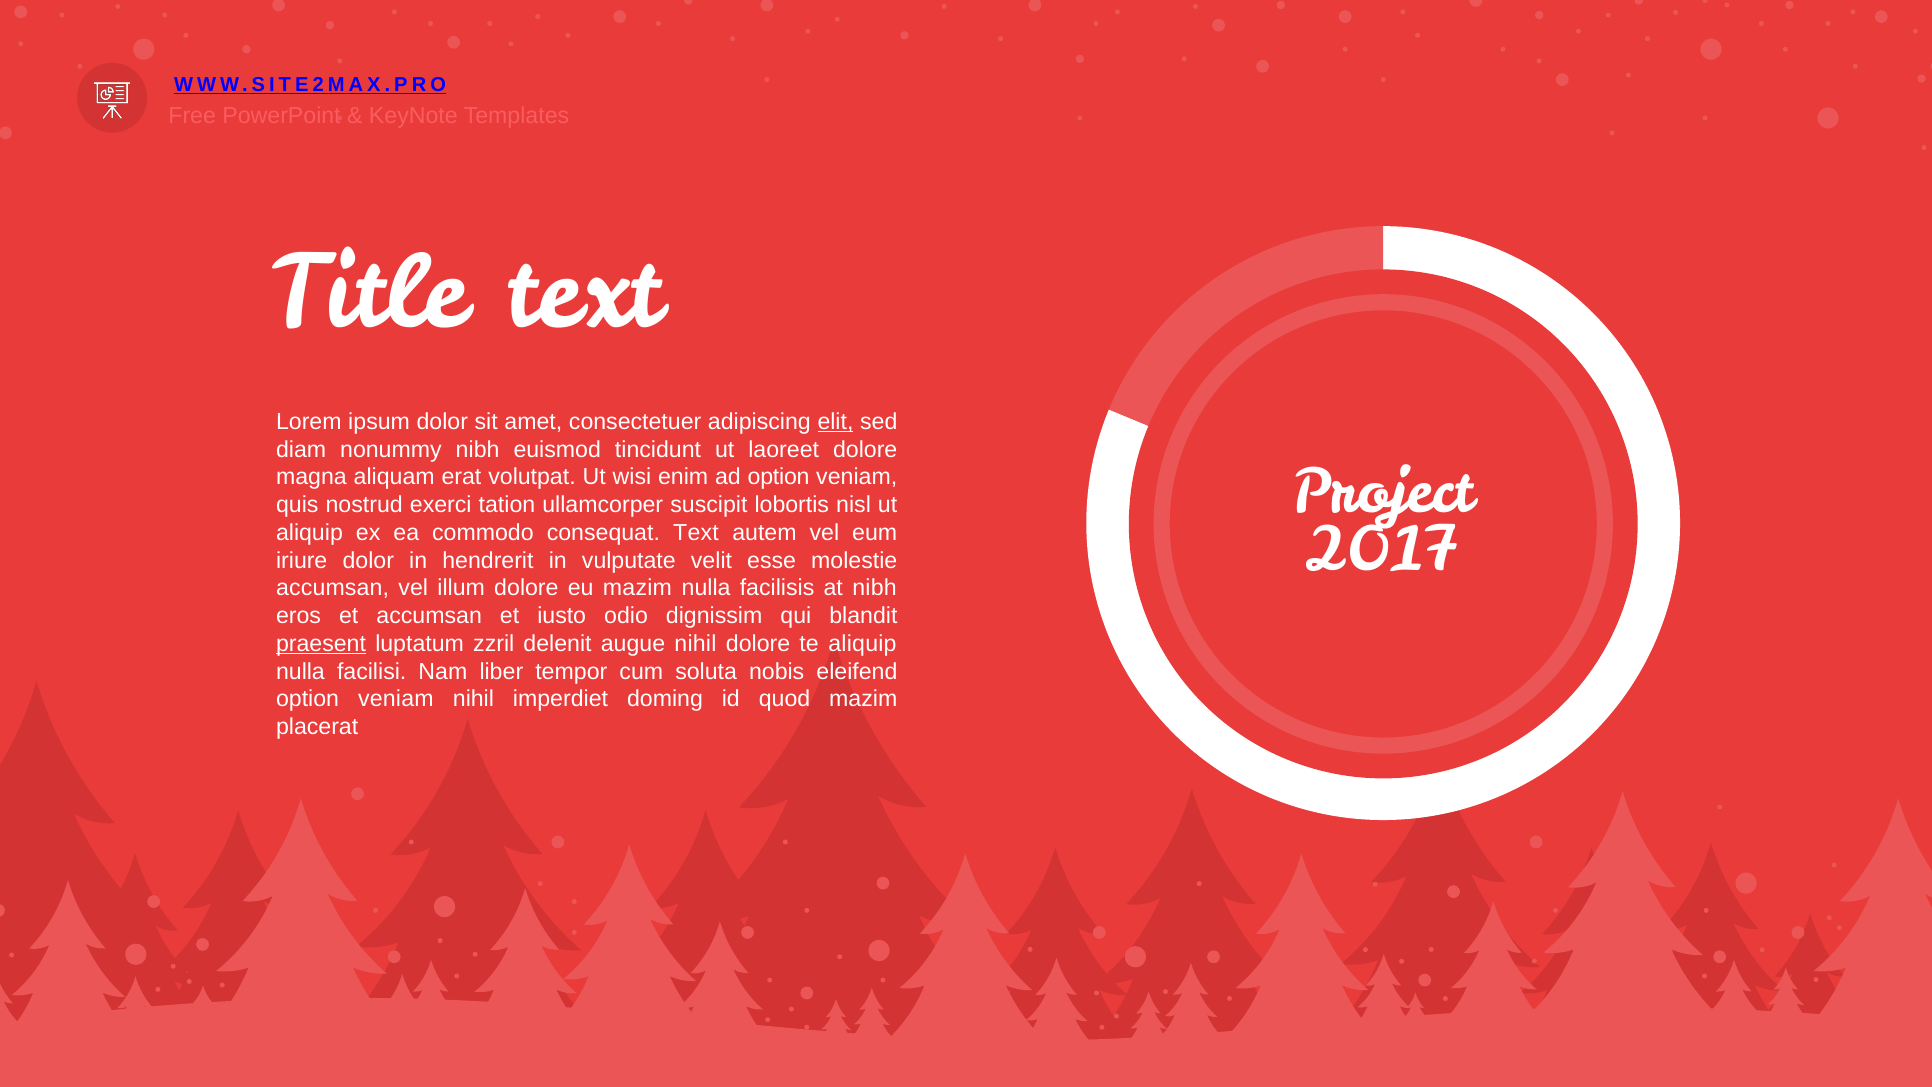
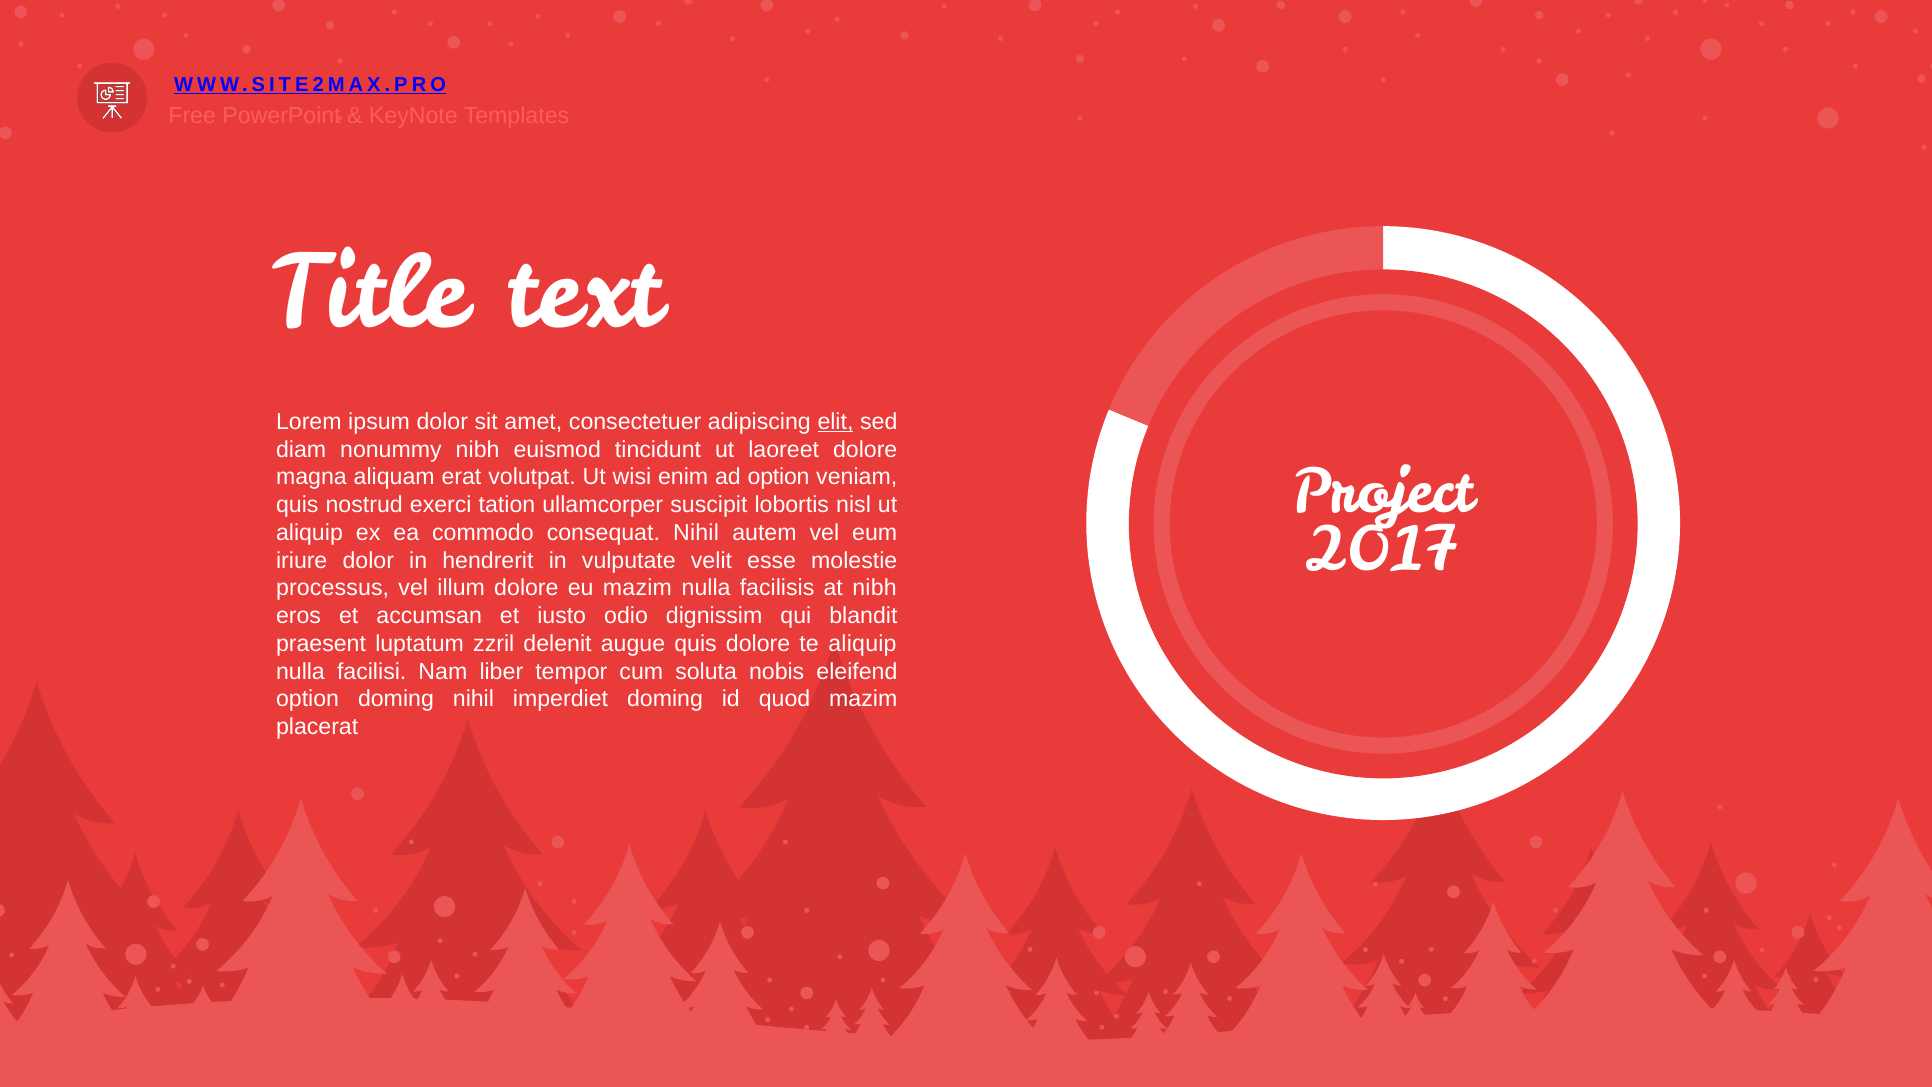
consequat Text: Text -> Nihil (696, 533)
accumsan: accumsan -> processus (333, 588)
praesent underline: present -> none (321, 644)
augue nihil: nihil -> quis (696, 644)
veniam: veniam -> doming (396, 699)
